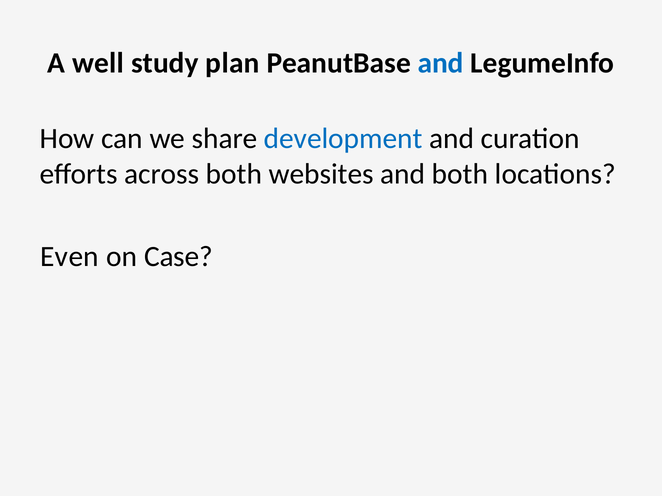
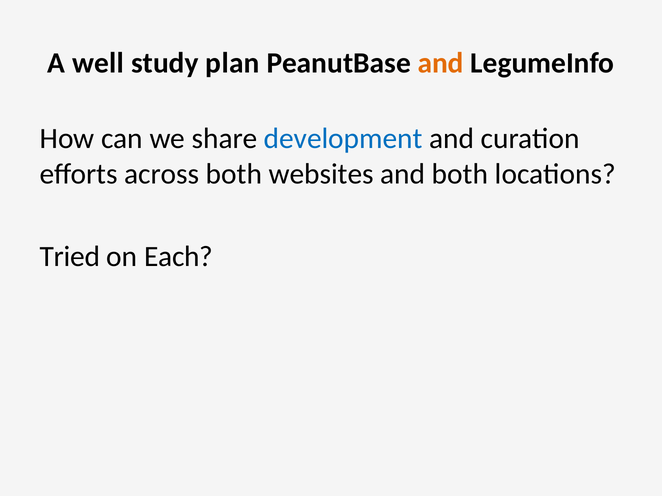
and colour: blue -> orange (441, 63)
Even: Even -> Tried (70, 257)
Case: Case -> Each (179, 257)
